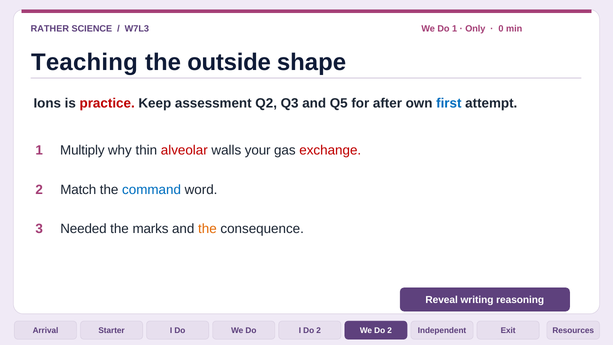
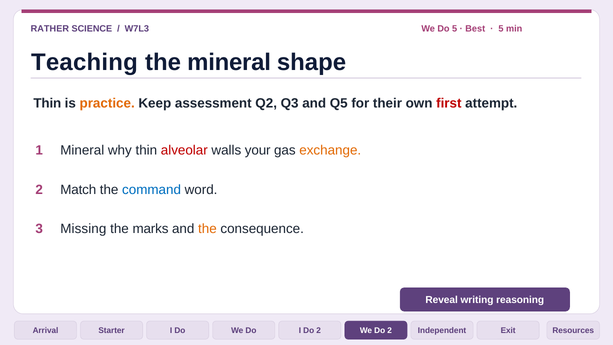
Do 1: 1 -> 5 (455, 29)
Only: Only -> Best (475, 29)
0: 0 -> 5 (501, 29)
the outside: outside -> mineral (229, 62)
Ions: Ions -> Thin (47, 103)
practice colour: red -> orange (107, 103)
after: after -> their (387, 103)
first colour: blue -> red (449, 103)
1 Multiply: Multiply -> Mineral (82, 150)
exchange colour: red -> orange (330, 150)
Needed: Needed -> Missing (83, 229)
